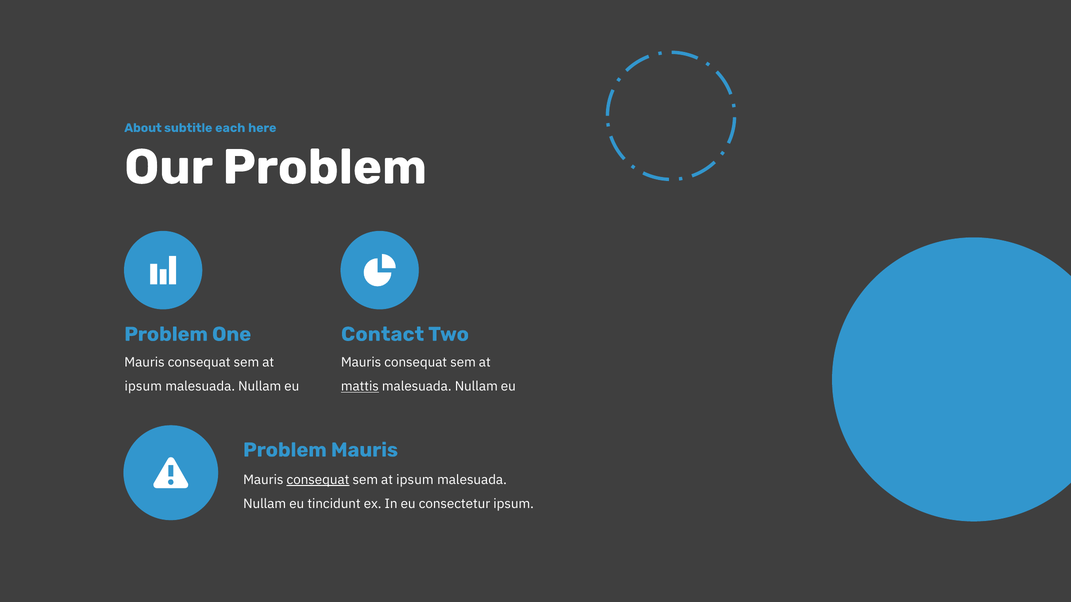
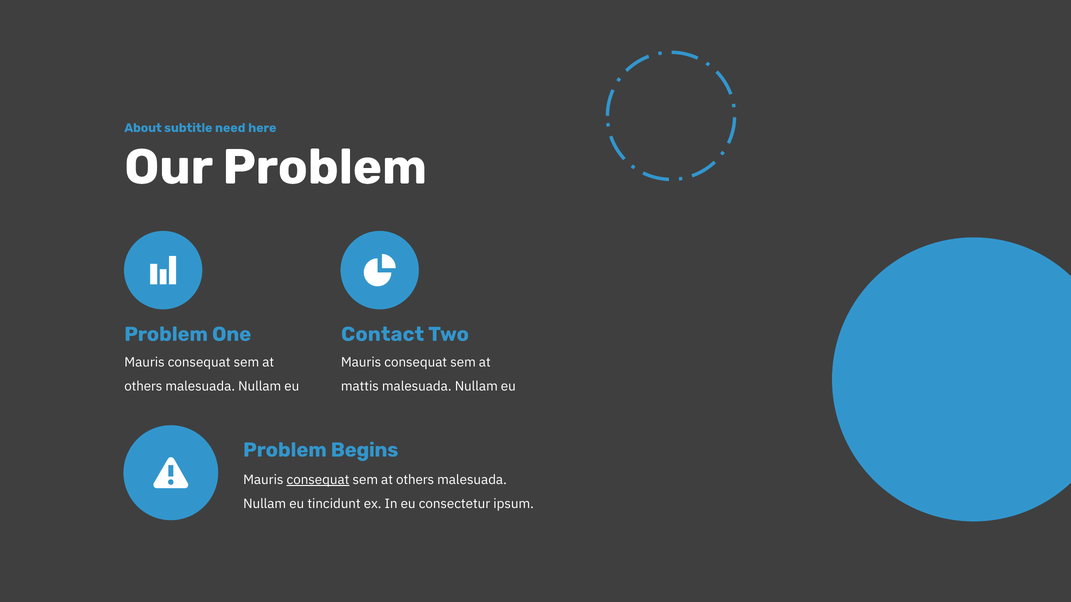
each: each -> need (230, 128)
ipsum: ipsum -> others (143, 387)
mattis underline: present -> none (360, 387)
Problem Mauris: Mauris -> Begins (365, 450)
ipsum: ipsum -> others (415, 480)
